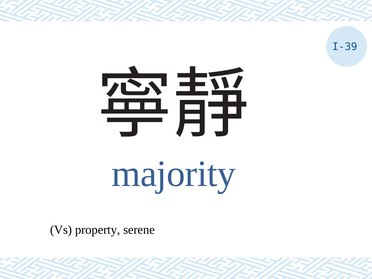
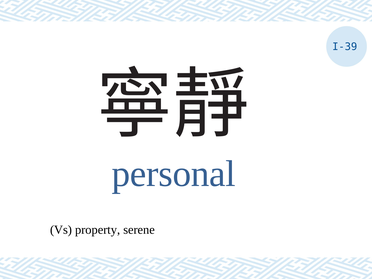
majority: majority -> personal (174, 174)
